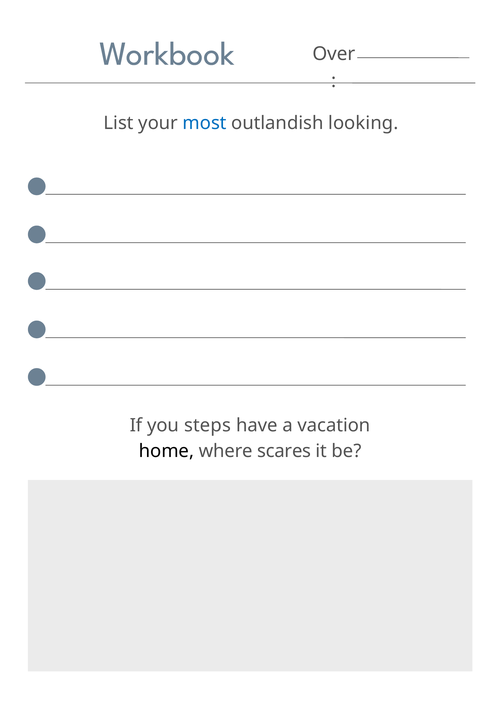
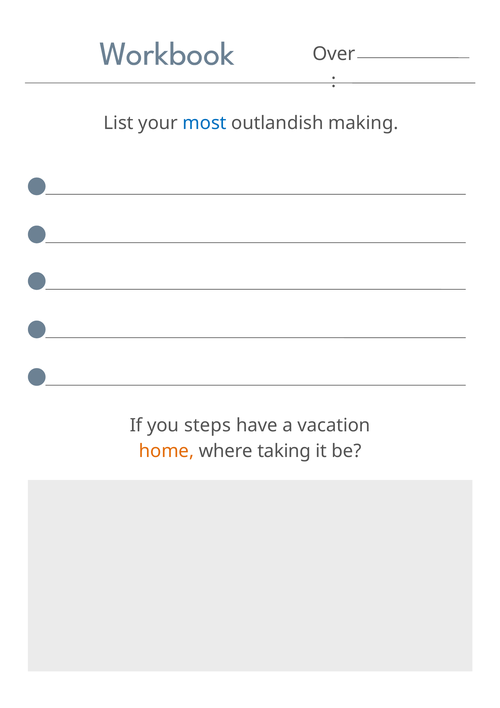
looking: looking -> making (363, 123)
home colour: black -> orange (166, 451)
scares: scares -> taking (284, 451)
